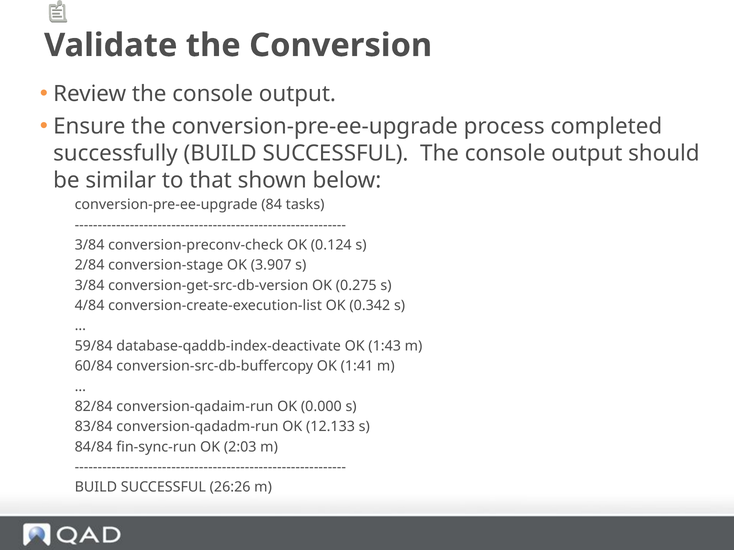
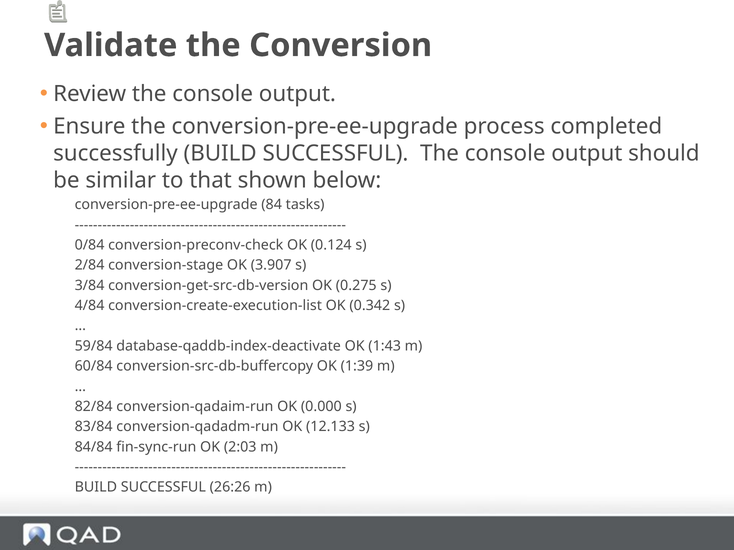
3/84: 3/84 -> 0/84 (90, 245)
1:41: 1:41 -> 1:39 (357, 366)
